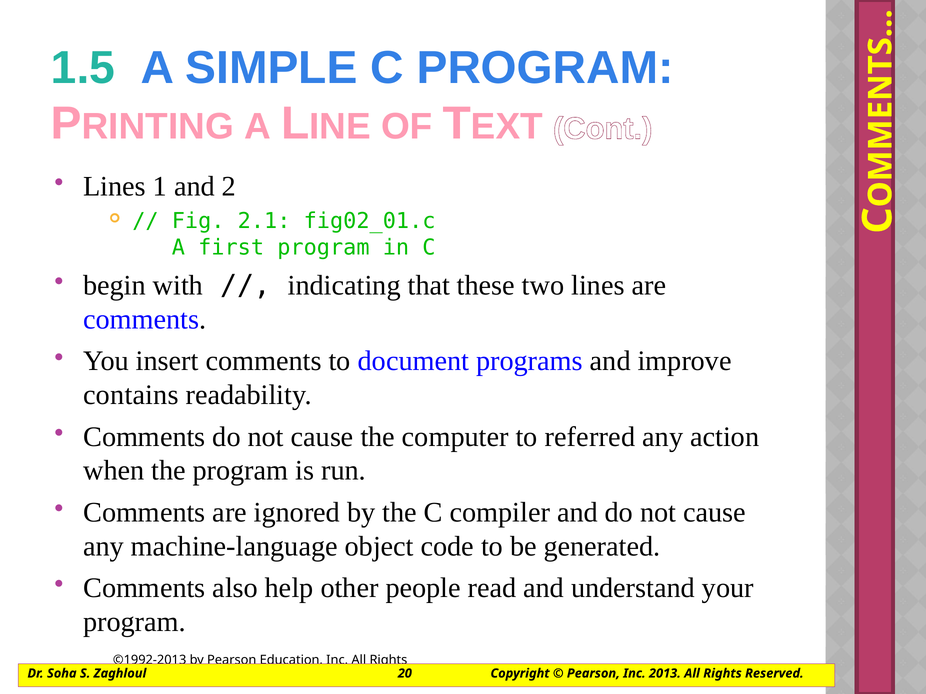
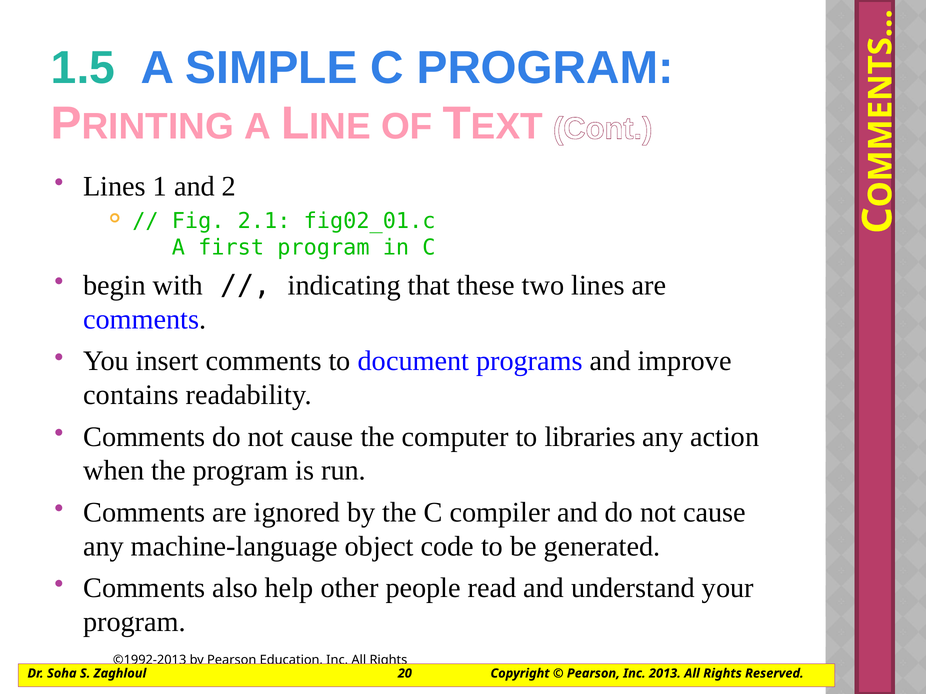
referred: referred -> libraries (590, 437)
